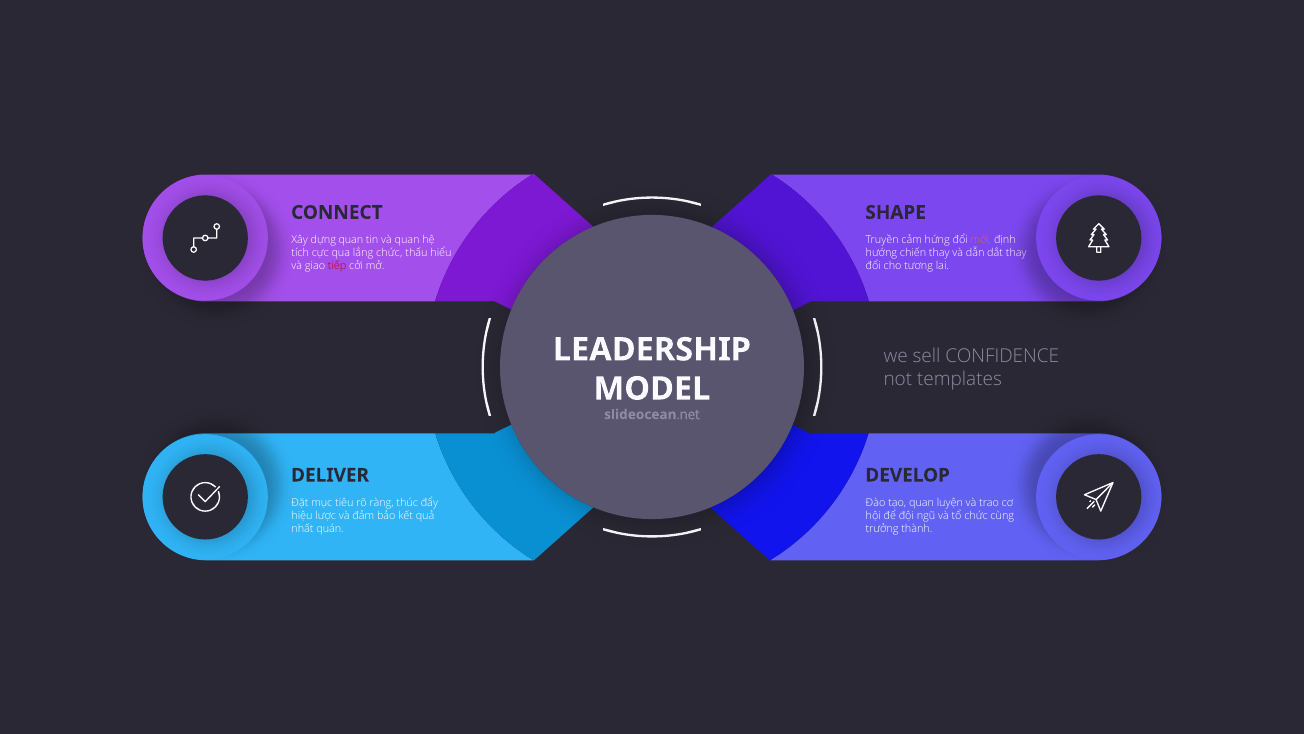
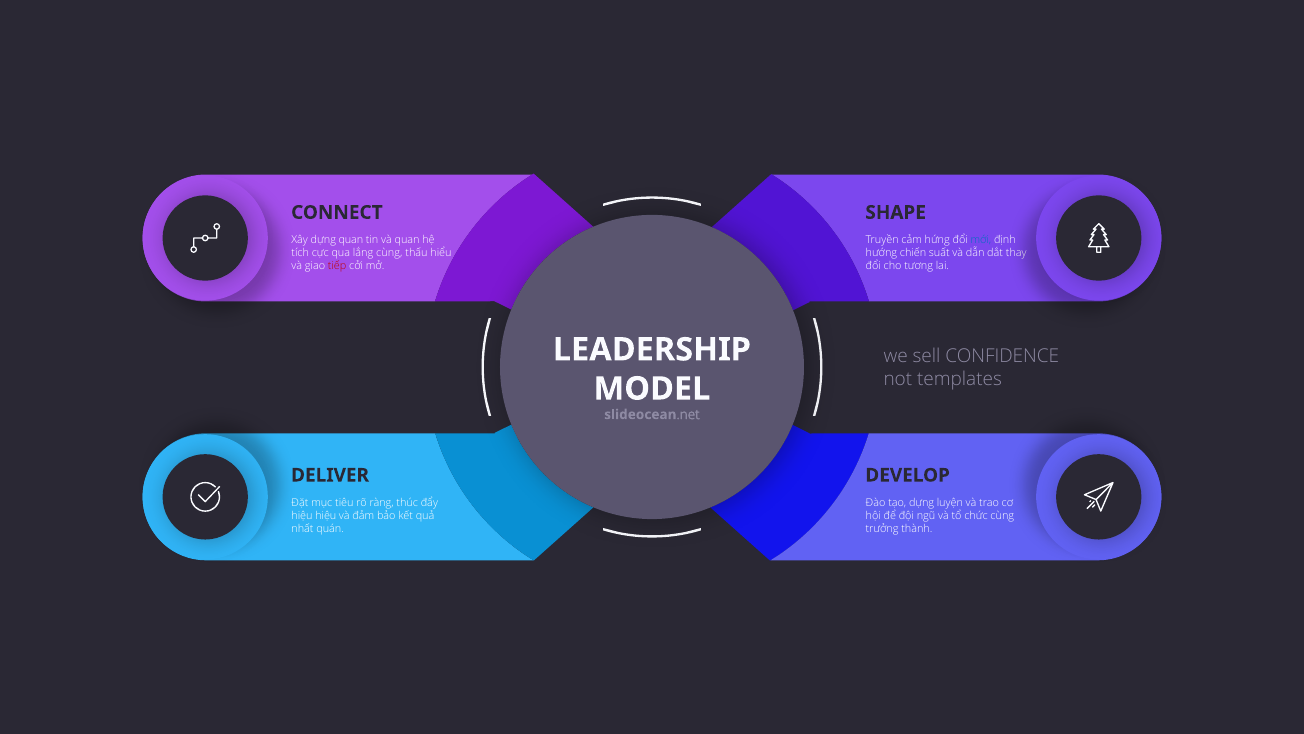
mới colour: orange -> blue (981, 240)
lắng chức: chức -> cùng (389, 253)
chiến thay: thay -> suất (939, 253)
tạo quan: quan -> dựng (922, 502)
lược: lược -> hiệu (326, 515)
